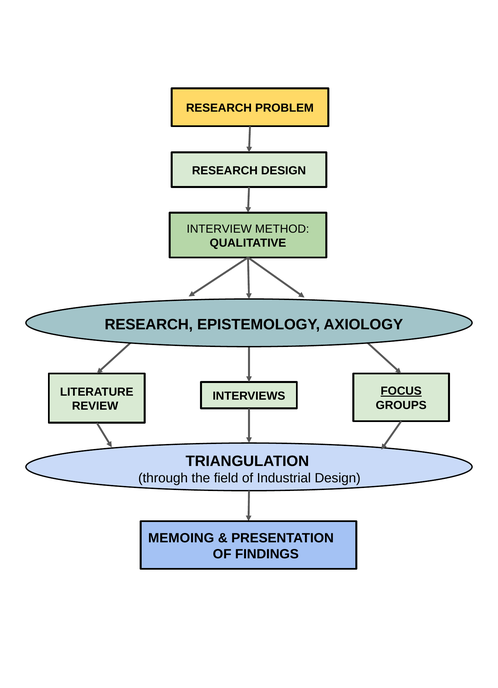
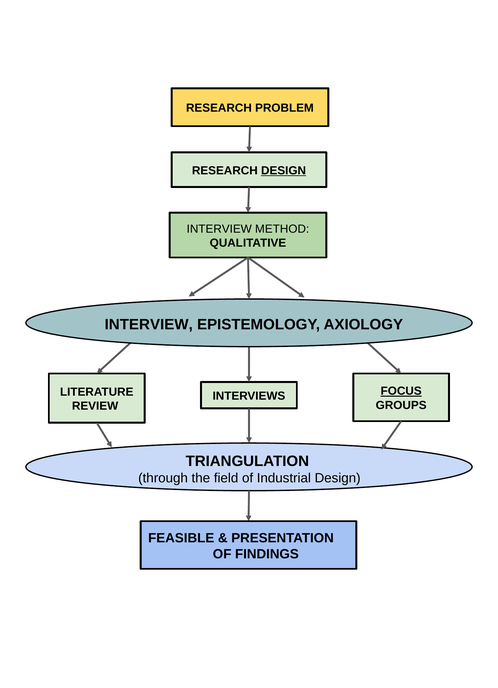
DESIGN underline: none -> present (284, 170)
RESEARCH: RESEARCH -> INTERVIEW (149, 324)
MEMOING: MEMOING -> FEASIBLE (181, 538)
